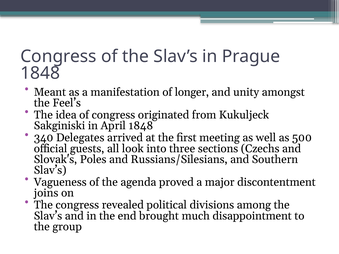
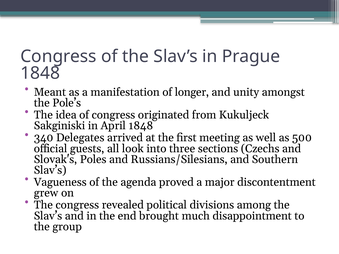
Feel’s: Feel’s -> Pole’s (67, 103)
joins: joins -> grew (46, 193)
